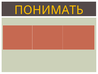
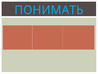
ПОНИМАТЬ colour: yellow -> light blue (49, 10)
